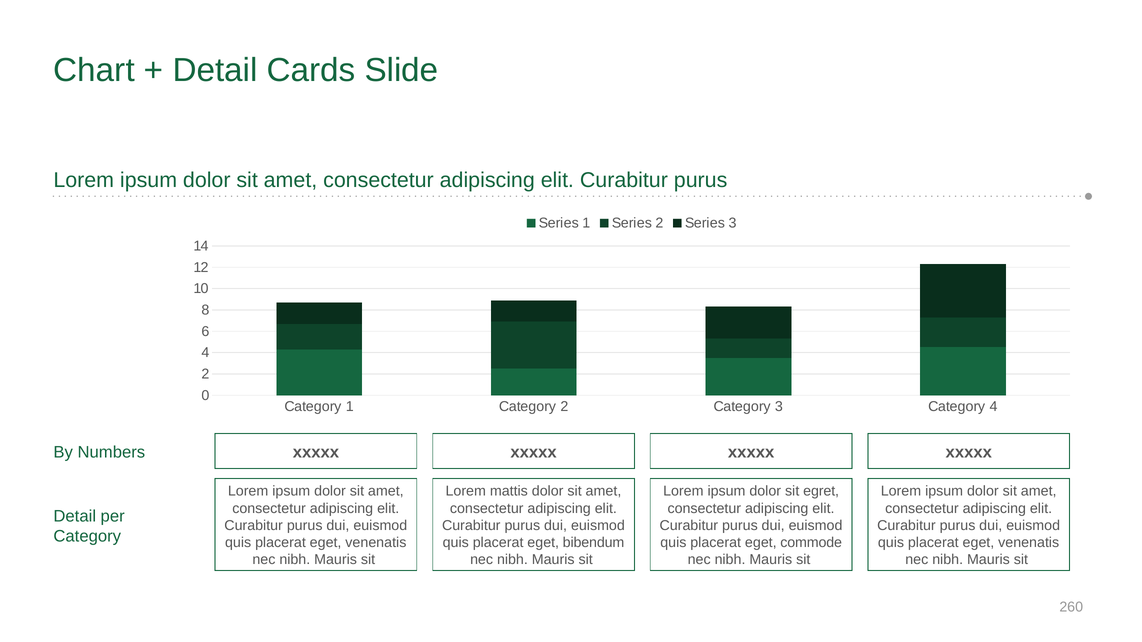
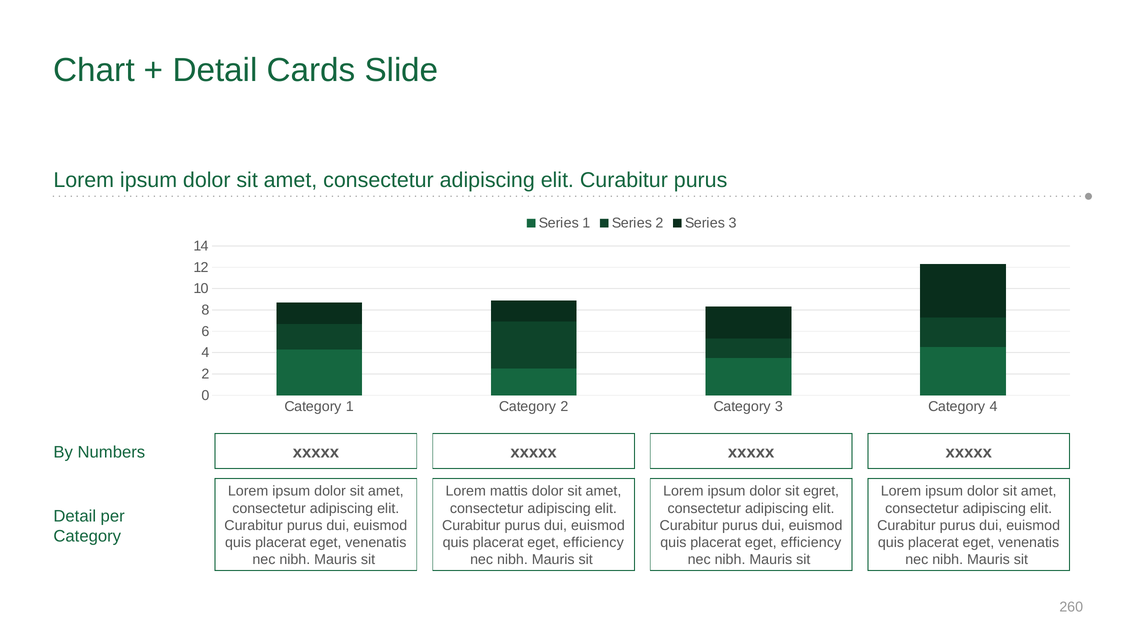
bibendum: bibendum -> efficiency (593, 543)
commode: commode -> efficiency (811, 543)
